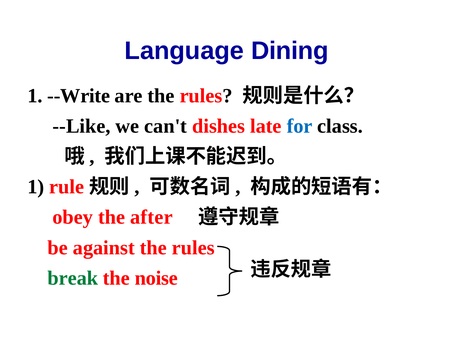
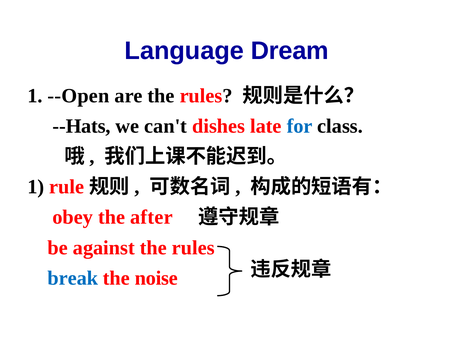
Dining: Dining -> Dream (290, 51)
--Write: --Write -> --Open (78, 96)
--Like: --Like -> --Hats (82, 126)
break colour: green -> blue (73, 278)
